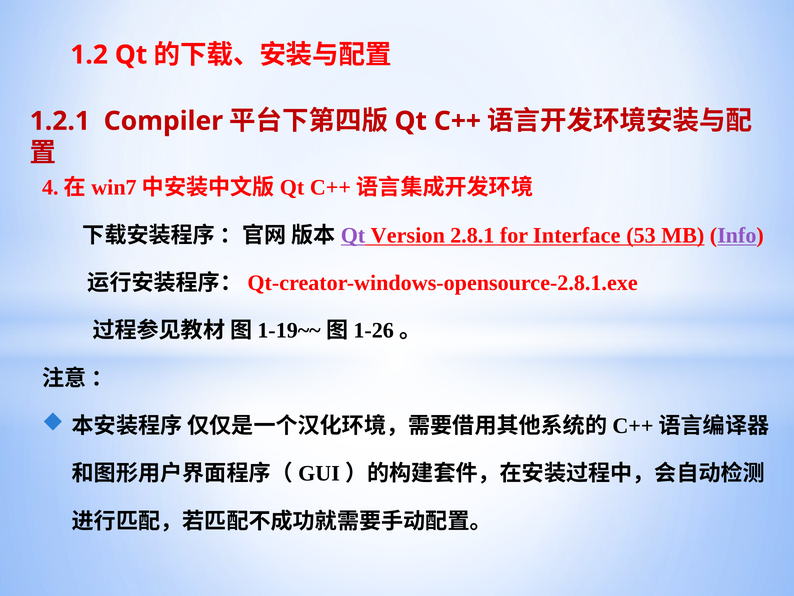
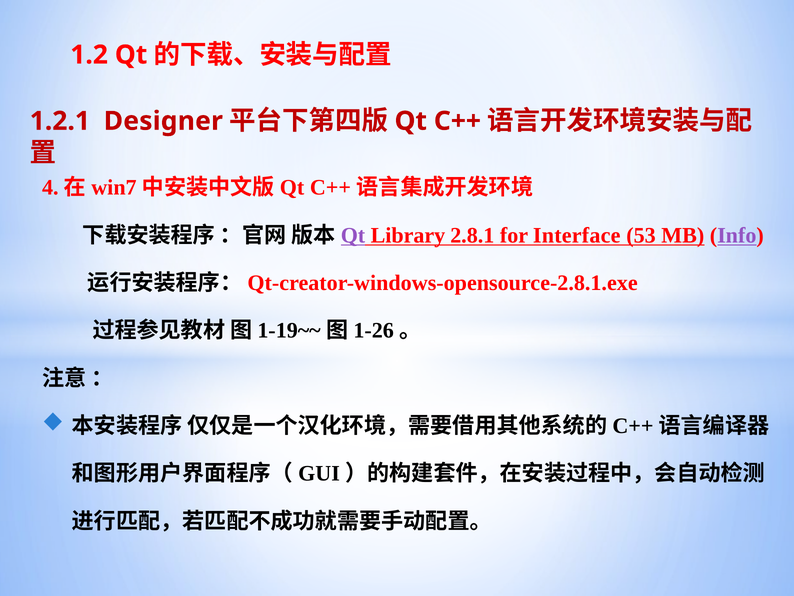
Compiler: Compiler -> Designer (163, 121)
Version: Version -> Library (408, 235)
